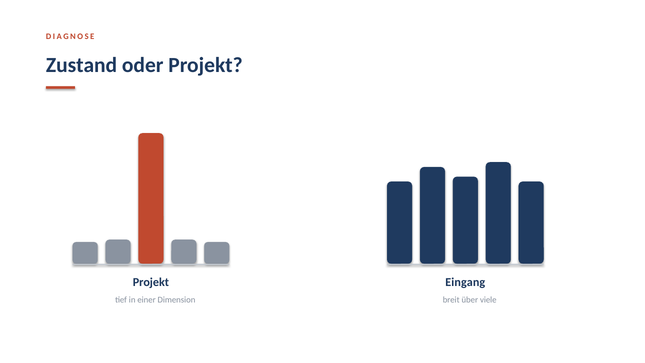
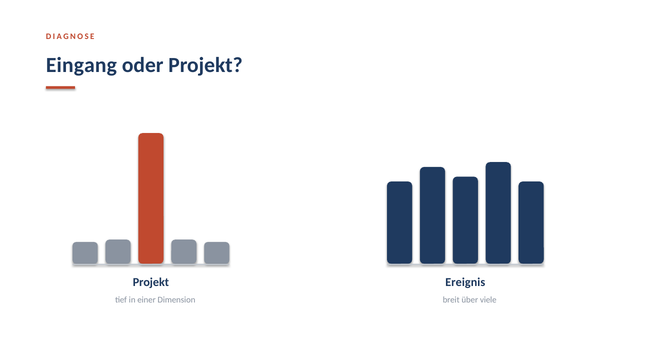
Zustand: Zustand -> Eingang (81, 65)
Eingang: Eingang -> Ereignis (465, 282)
